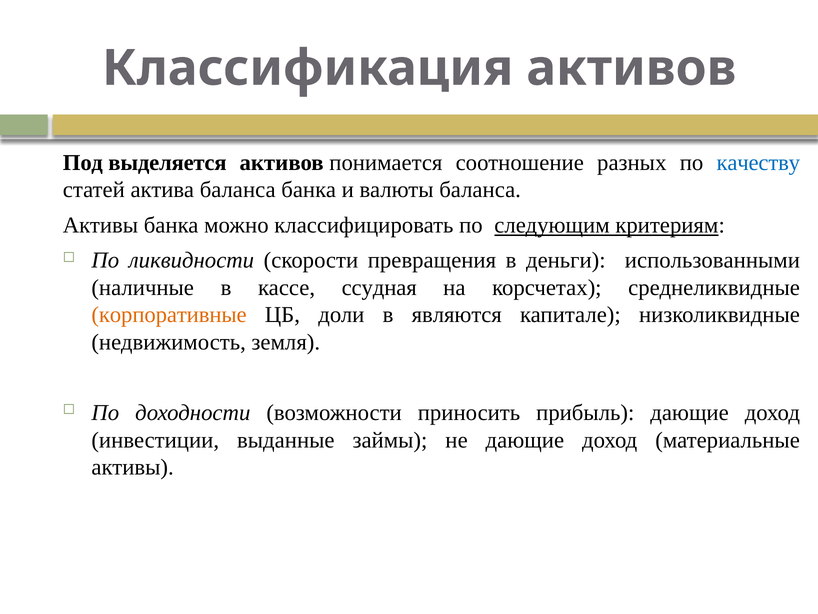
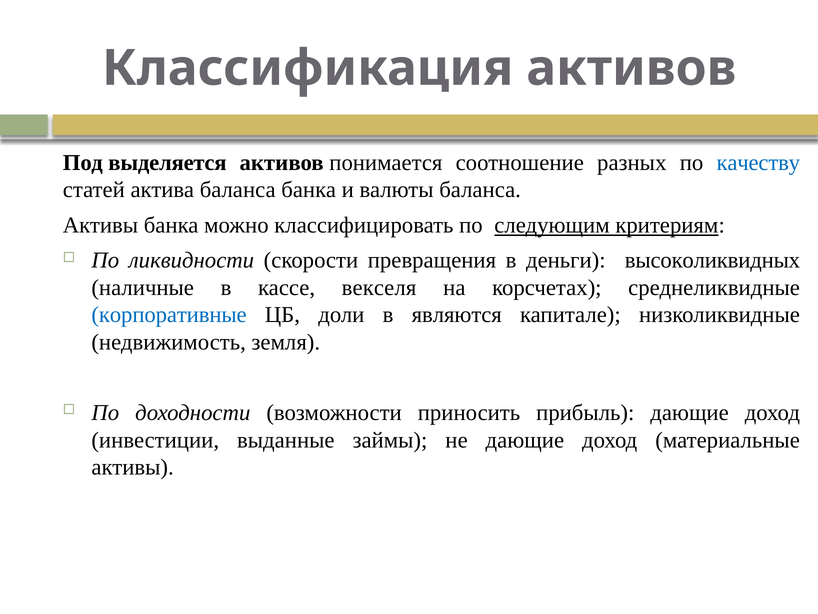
использованными: использованными -> высоколиквидных (712, 260)
ссудная: ссудная -> векселя (379, 287)
корпоративные colour: orange -> blue (169, 315)
